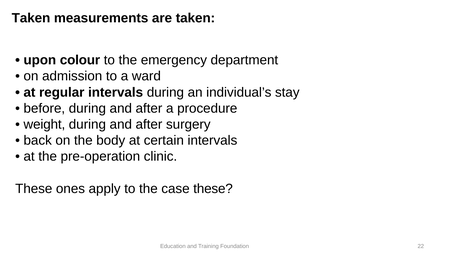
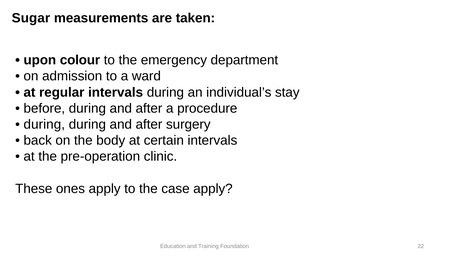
Taken: Taken -> Sugar (31, 18)
weight: weight -> during (44, 124)
case these: these -> apply (213, 189)
